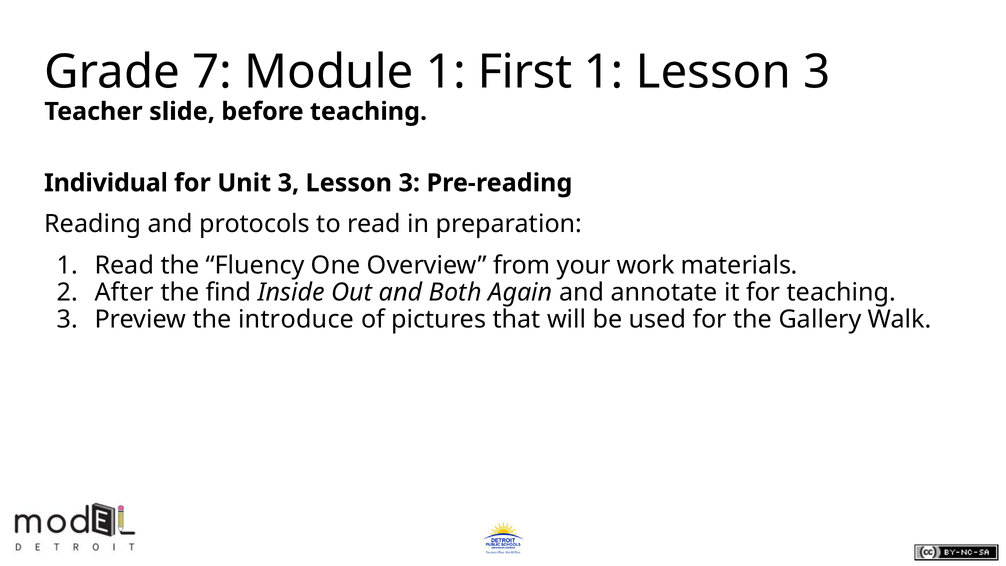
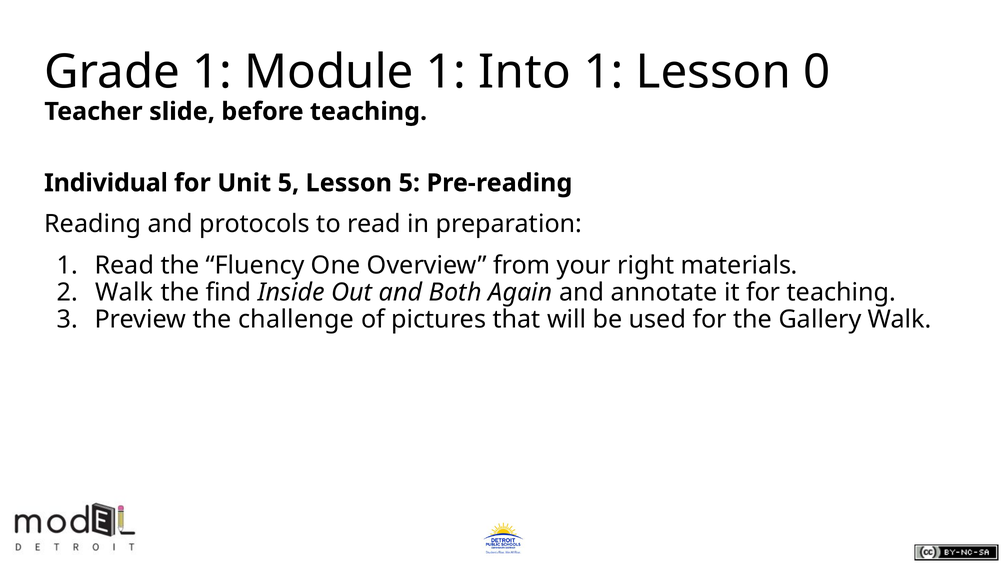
Grade 7: 7 -> 1 (212, 72)
First: First -> Into (524, 72)
1 Lesson 3: 3 -> 0 (817, 72)
Unit 3: 3 -> 5 (288, 183)
3: 3 -> 5 (409, 183)
work: work -> right (646, 265)
After: After -> Walk (124, 292)
introduce: introduce -> challenge (296, 320)
